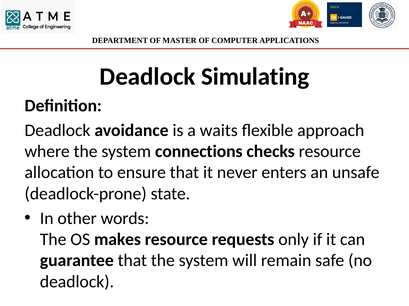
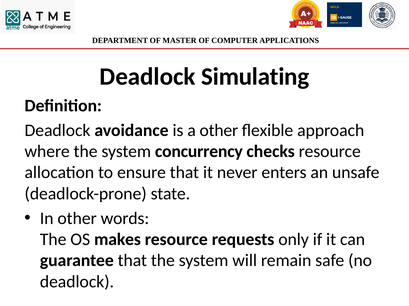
a waits: waits -> other (219, 131)
connections: connections -> concurrency (199, 152)
